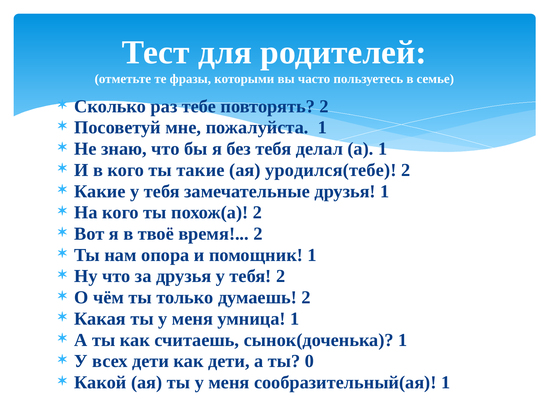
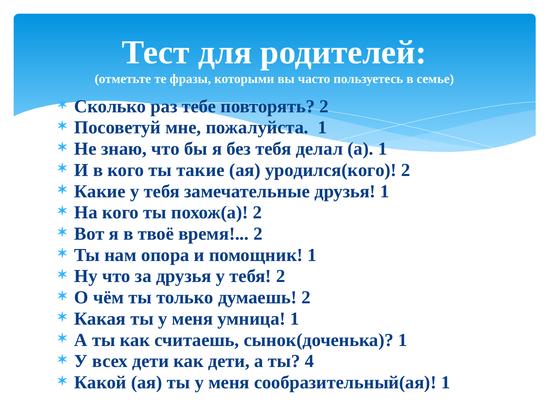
уродился(тебе: уродился(тебе -> уродился(кого (331, 170)
0: 0 -> 4 (309, 361)
